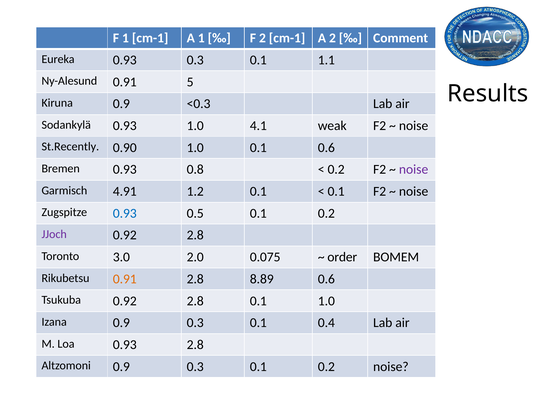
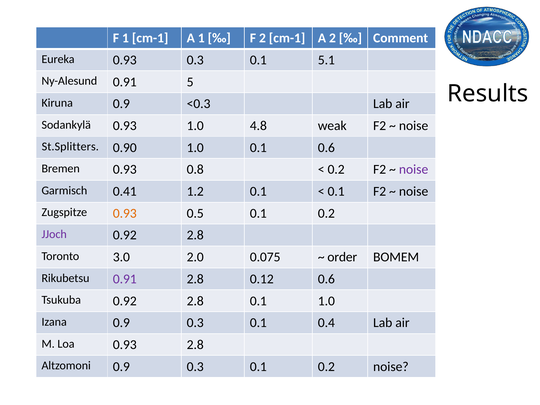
1.1: 1.1 -> 5.1 (326, 60)
4.1: 4.1 -> 4.8 (258, 126)
St.Recently: St.Recently -> St.Splitters (70, 147)
4.91: 4.91 -> 0.41 (125, 191)
0.93 colour: blue -> orange (125, 213)
0.91 colour: orange -> purple (125, 279)
8.89: 8.89 -> 0.12 (262, 279)
